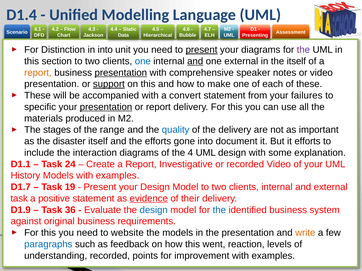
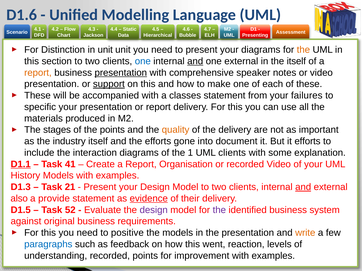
D1.4: D1.4 -> D1.6 (22, 15)
in into: into -> unit (105, 50)
present underline: present -> none (202, 50)
the colour: purple -> orange (303, 50)
convert: convert -> classes (185, 96)
presentation underline: present -> none (106, 107)
the range: range -> points (112, 130)
quality colour: blue -> orange (176, 130)
disaster: disaster -> industry (69, 142)
4: 4 -> 1 (190, 153)
UML design: design -> clients (232, 153)
D1.1 underline: none -> present (21, 164)
24: 24 -> 41 (70, 164)
Investigative: Investigative -> Organisation (186, 164)
D1.7: D1.7 -> D1.3 (21, 187)
19: 19 -> 21 (70, 187)
and underline: none -> present (303, 187)
task: task -> also (19, 199)
positive: positive -> provide (54, 199)
D1.9: D1.9 -> D1.5 (21, 210)
36: 36 -> 52 (70, 210)
design colour: blue -> purple (154, 210)
the colour: blue -> purple (219, 210)
website: website -> positive (127, 233)
